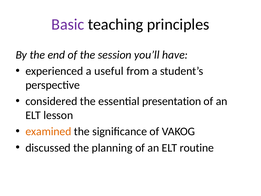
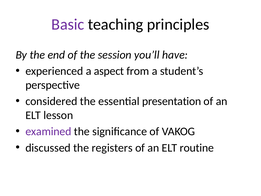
useful: useful -> aspect (109, 71)
examined colour: orange -> purple (48, 131)
planning: planning -> registers (112, 148)
